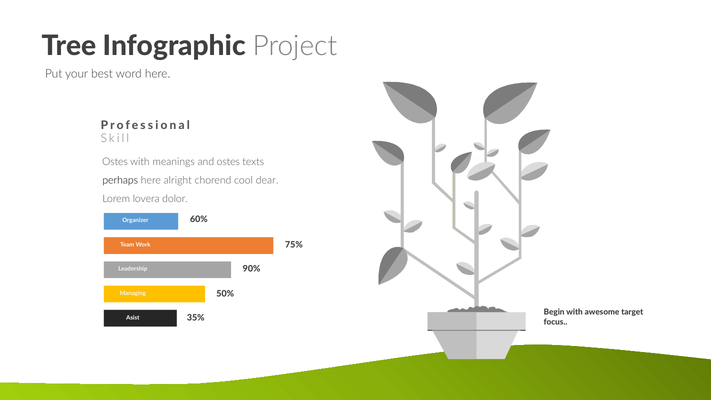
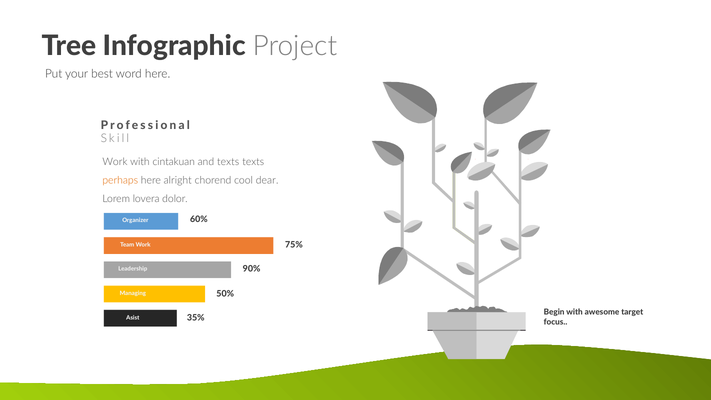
Ostes: Ostes -> Work (115, 162)
meanings: meanings -> cintakuan (174, 162)
and ostes: ostes -> texts (228, 162)
perhaps colour: black -> orange (120, 180)
